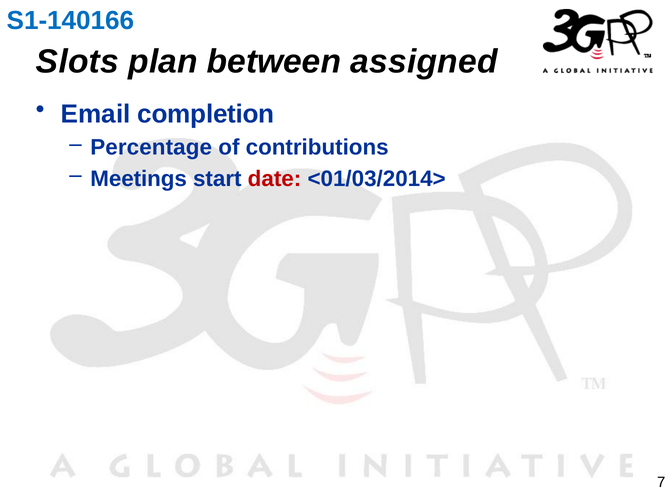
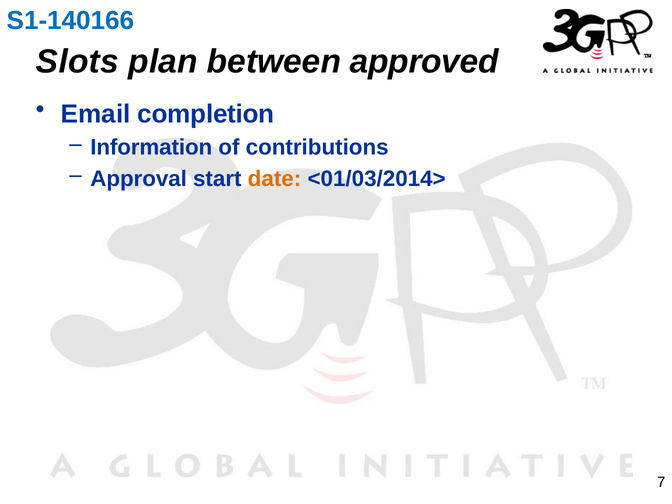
assigned: assigned -> approved (424, 62)
Percentage: Percentage -> Information (151, 147)
Meetings: Meetings -> Approval (139, 179)
date colour: red -> orange (275, 179)
